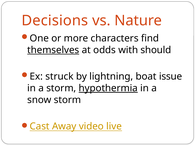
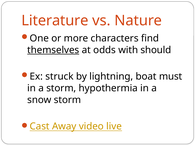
Decisions: Decisions -> Literature (55, 21)
issue: issue -> must (171, 77)
hypothermia underline: present -> none (108, 88)
